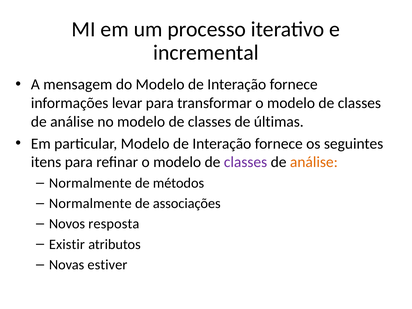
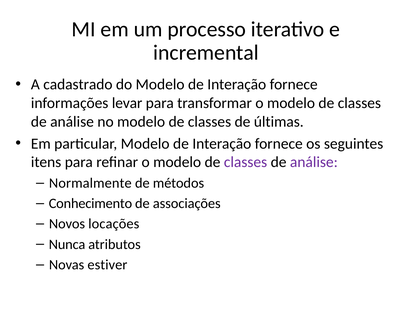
mensagem: mensagem -> cadastrado (78, 85)
análise colour: orange -> purple (314, 162)
Normalmente: Normalmente -> Conhecimento (90, 204)
resposta: resposta -> locações (114, 224)
Existir: Existir -> Nunca (67, 244)
